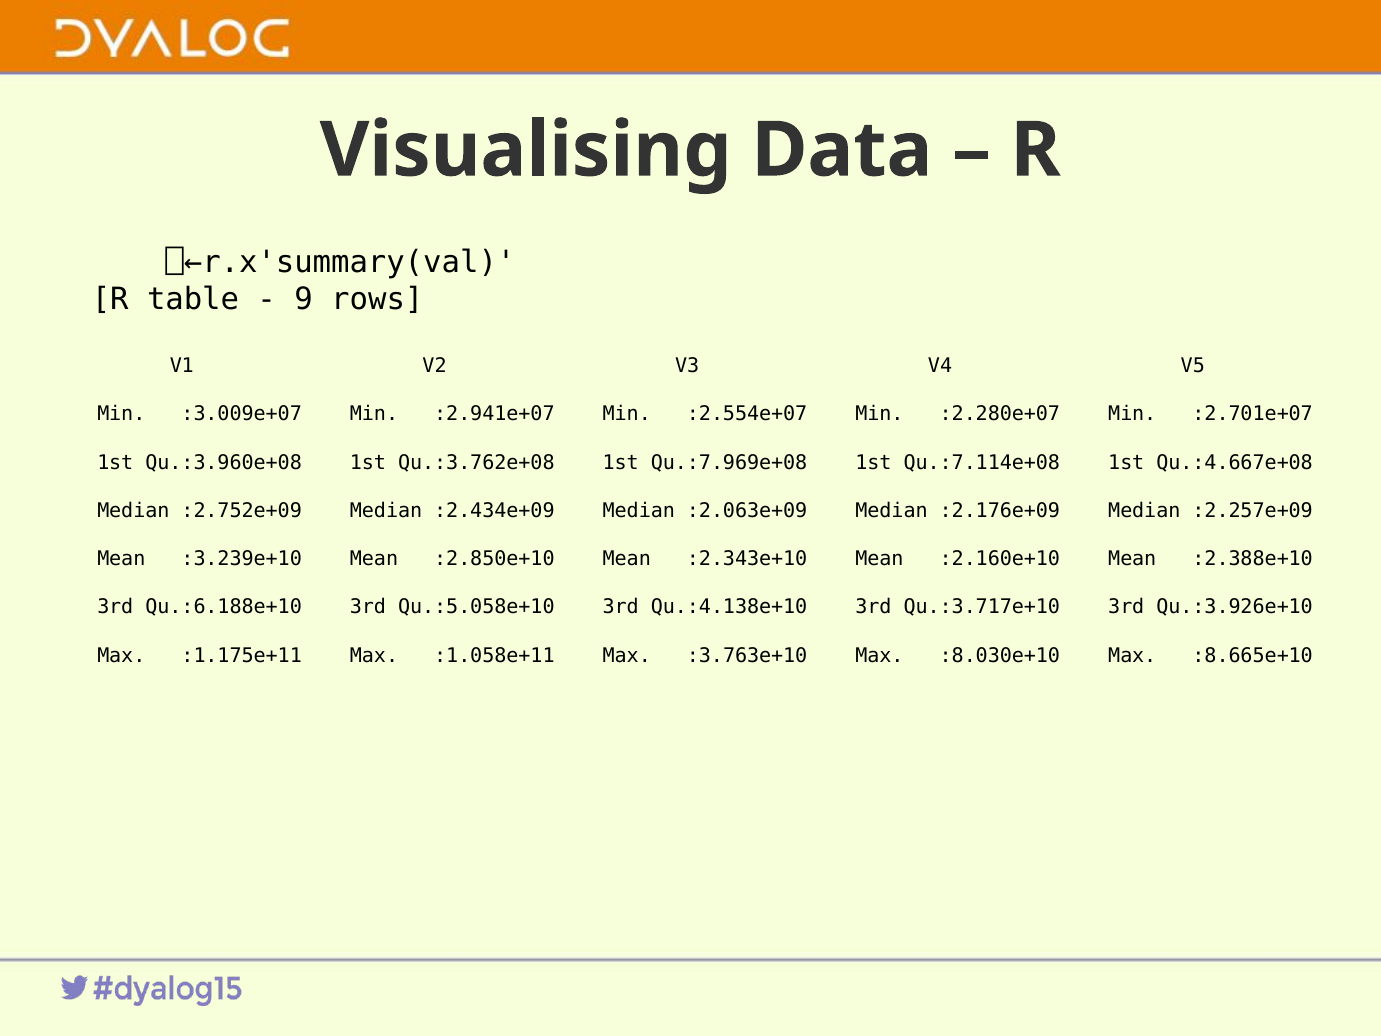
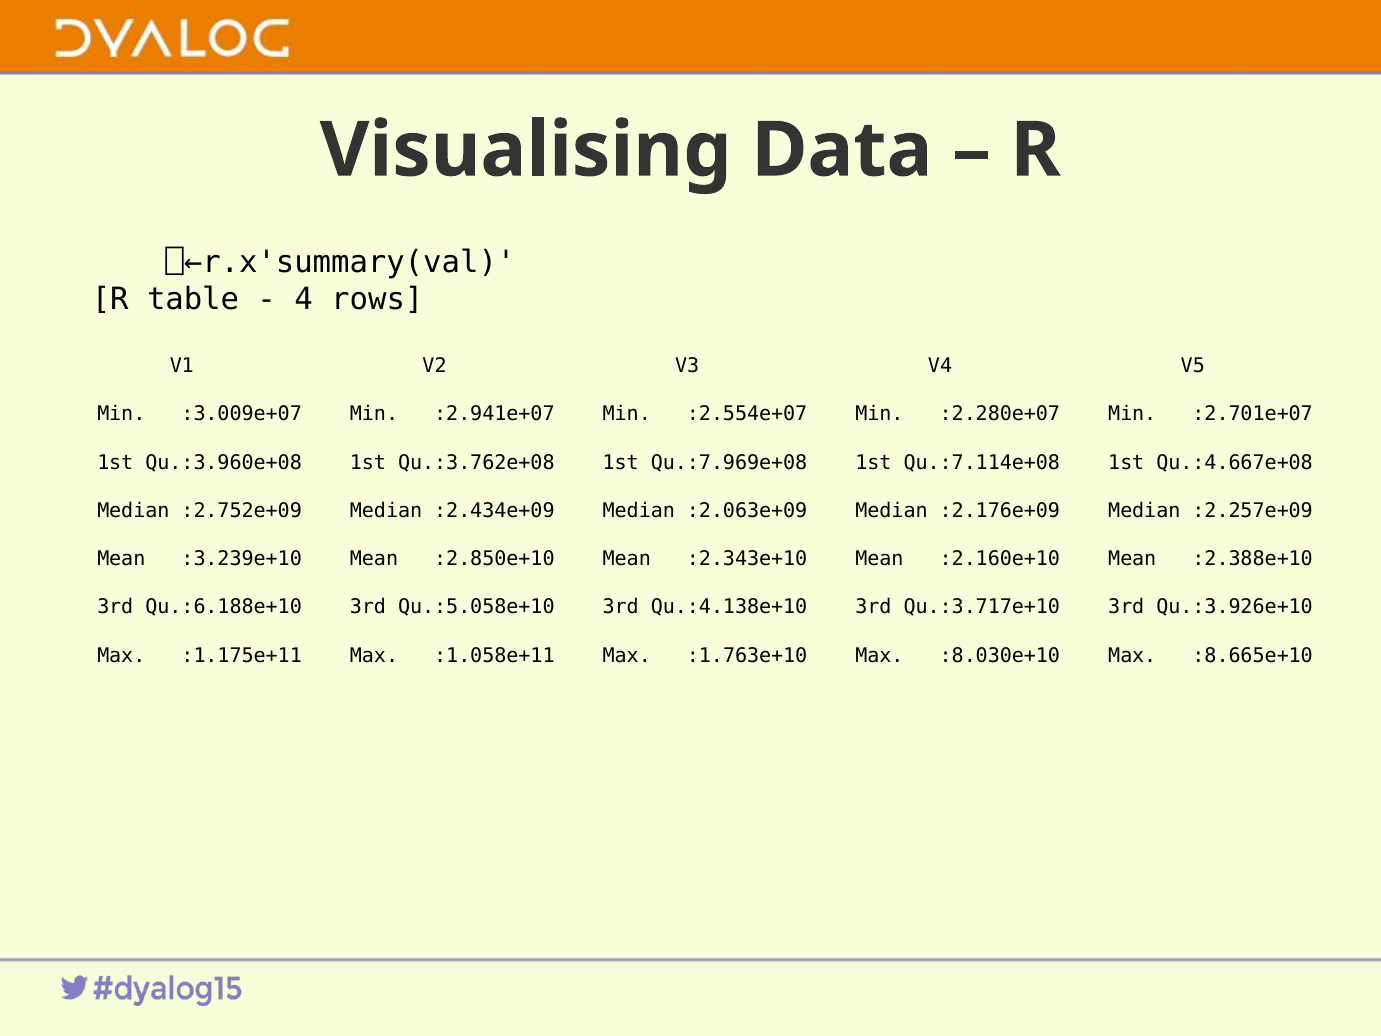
9: 9 -> 4 (303, 299)
:3.763e+10: :3.763e+10 -> :1.763e+10 (747, 655)
